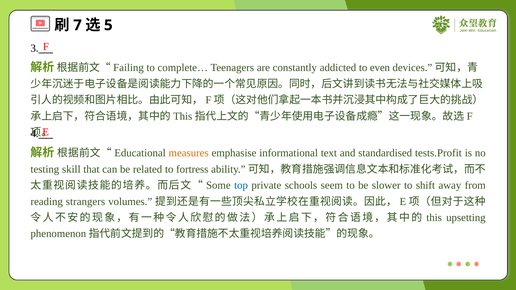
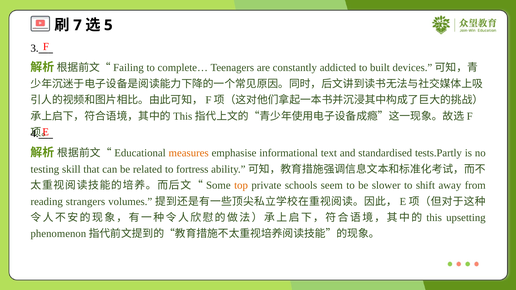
even: even -> built (380, 68)
tests.Profit: tests.Profit -> tests.Partly (438, 153)
top colour: blue -> orange (241, 186)
